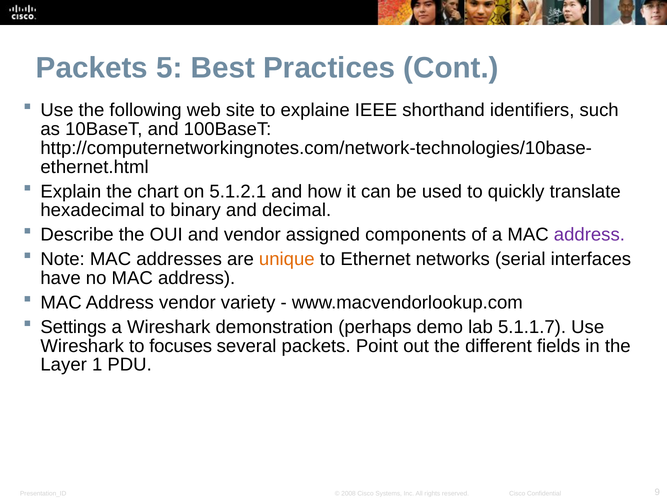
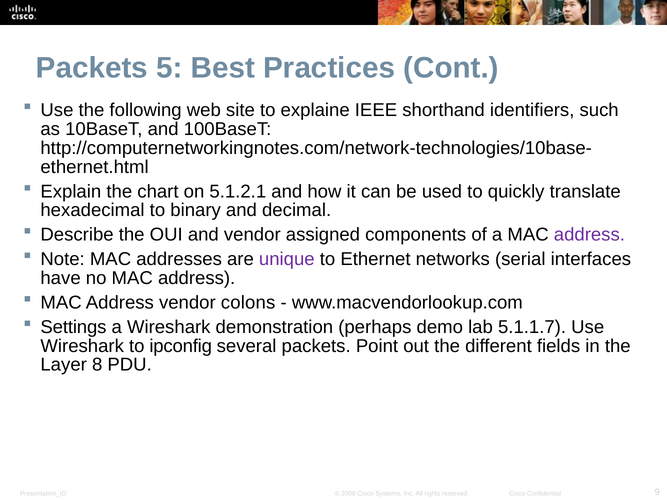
unique colour: orange -> purple (287, 259)
variety: variety -> colons (248, 303)
focuses: focuses -> ipconfig (181, 346)
1: 1 -> 8 (97, 365)
